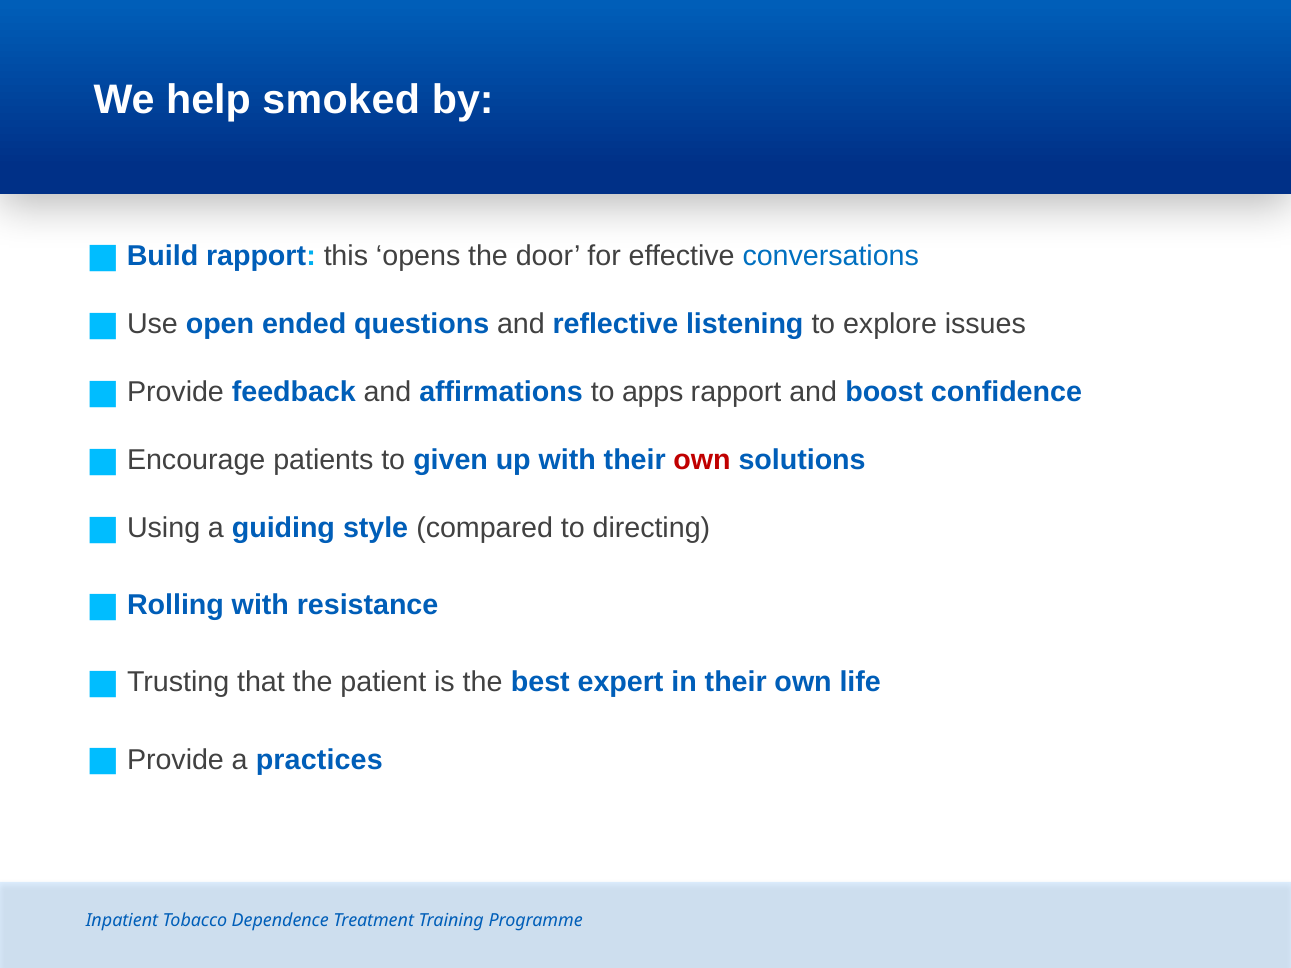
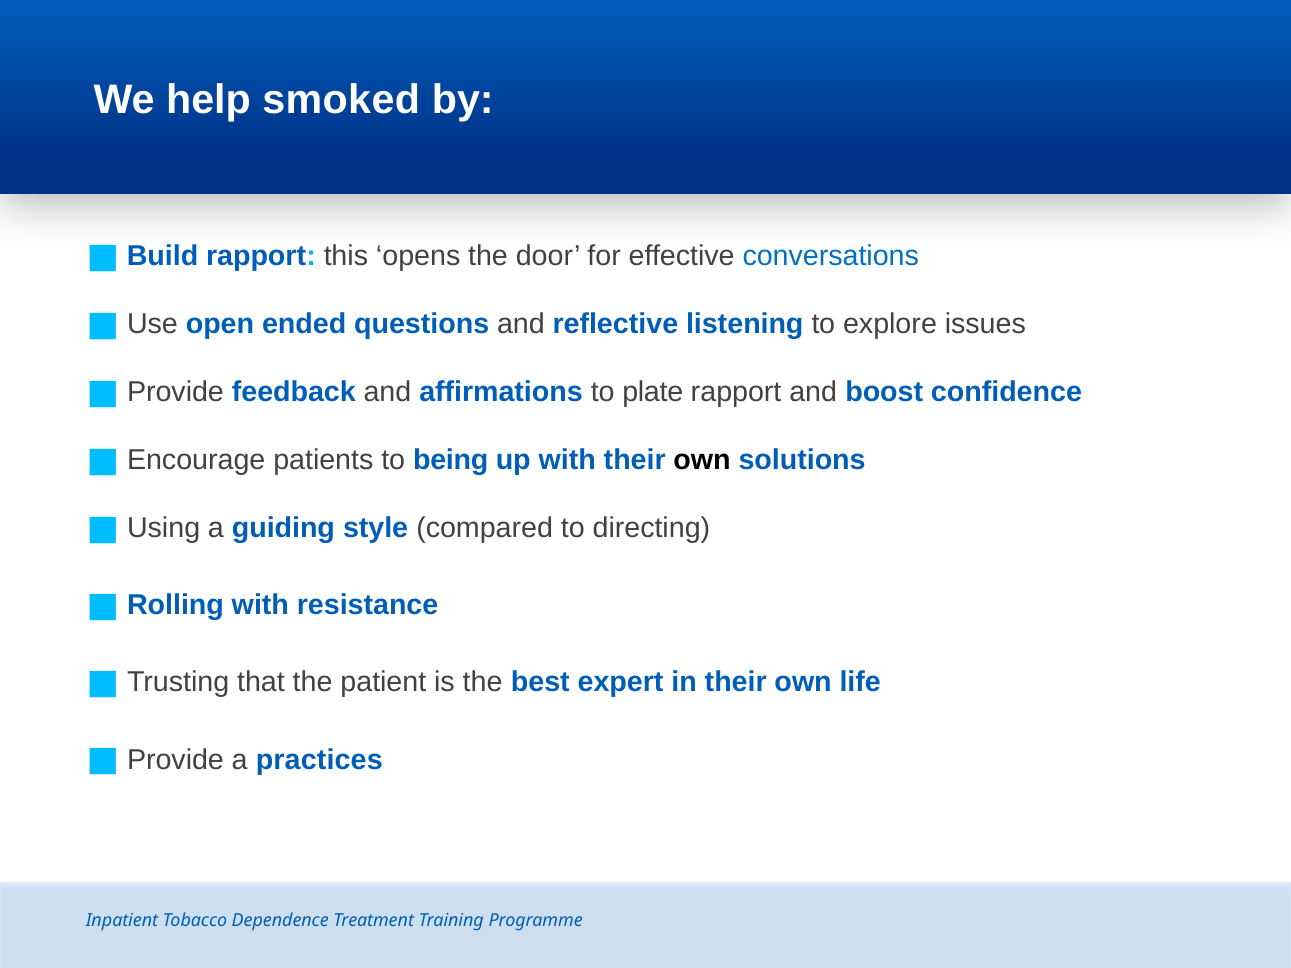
apps: apps -> plate (653, 392)
given: given -> being (451, 460)
own colour: red -> black (702, 460)
